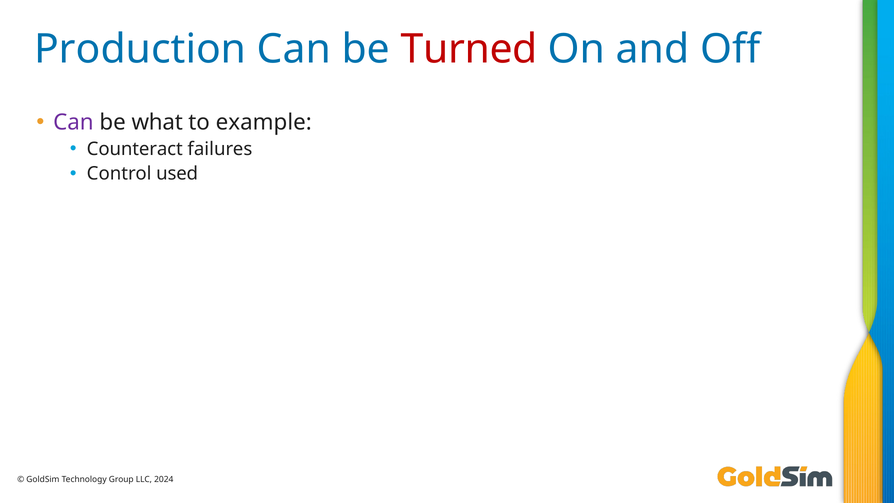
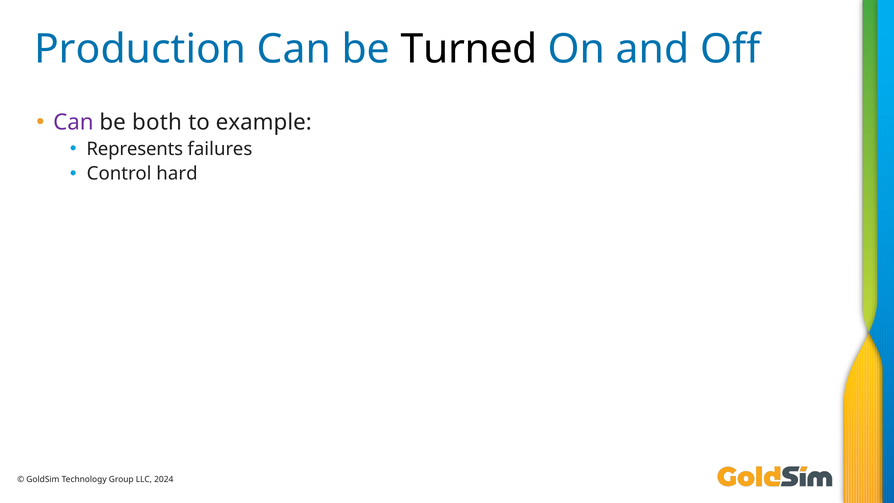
Turned colour: red -> black (469, 49)
what: what -> both (157, 122)
Counteract: Counteract -> Represents (135, 149)
used: used -> hard (177, 174)
